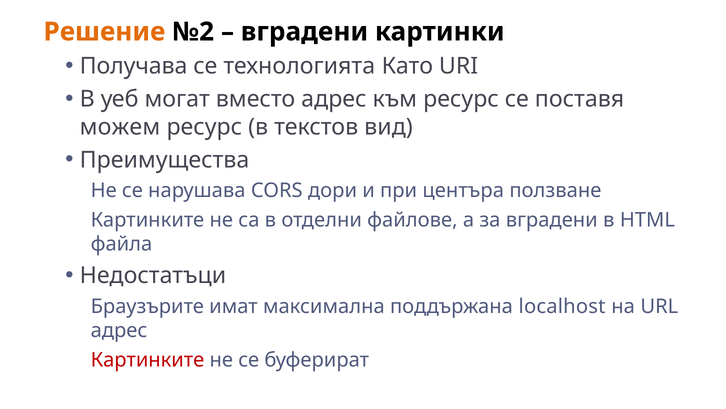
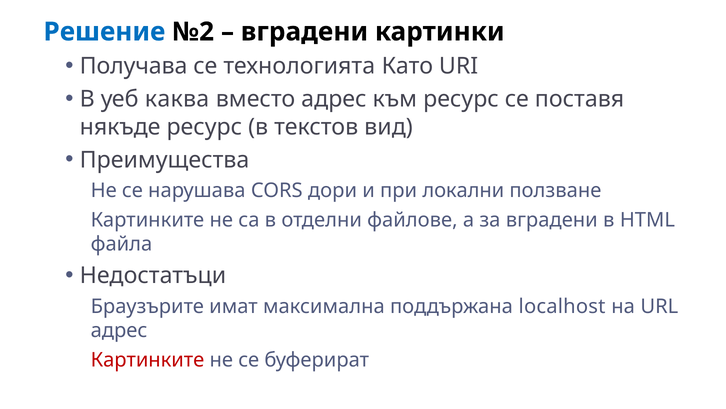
Решение colour: orange -> blue (104, 32)
могат: могат -> каква (177, 99)
можем: можем -> някъде (120, 127)
центъра: центъра -> локални (463, 190)
